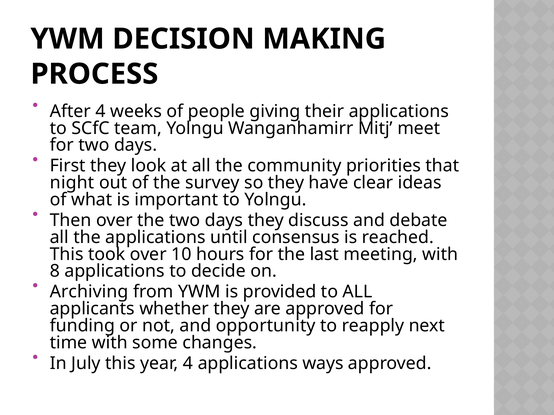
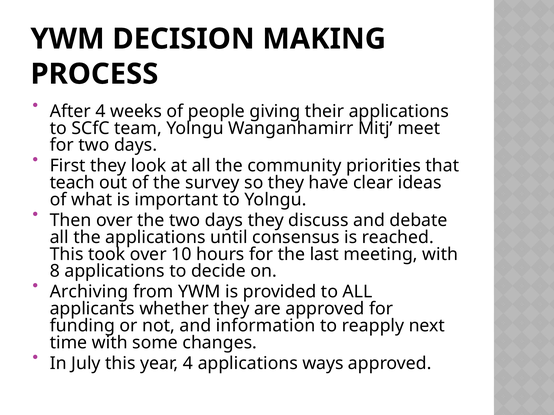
night: night -> teach (72, 183)
opportunity: opportunity -> information (266, 326)
